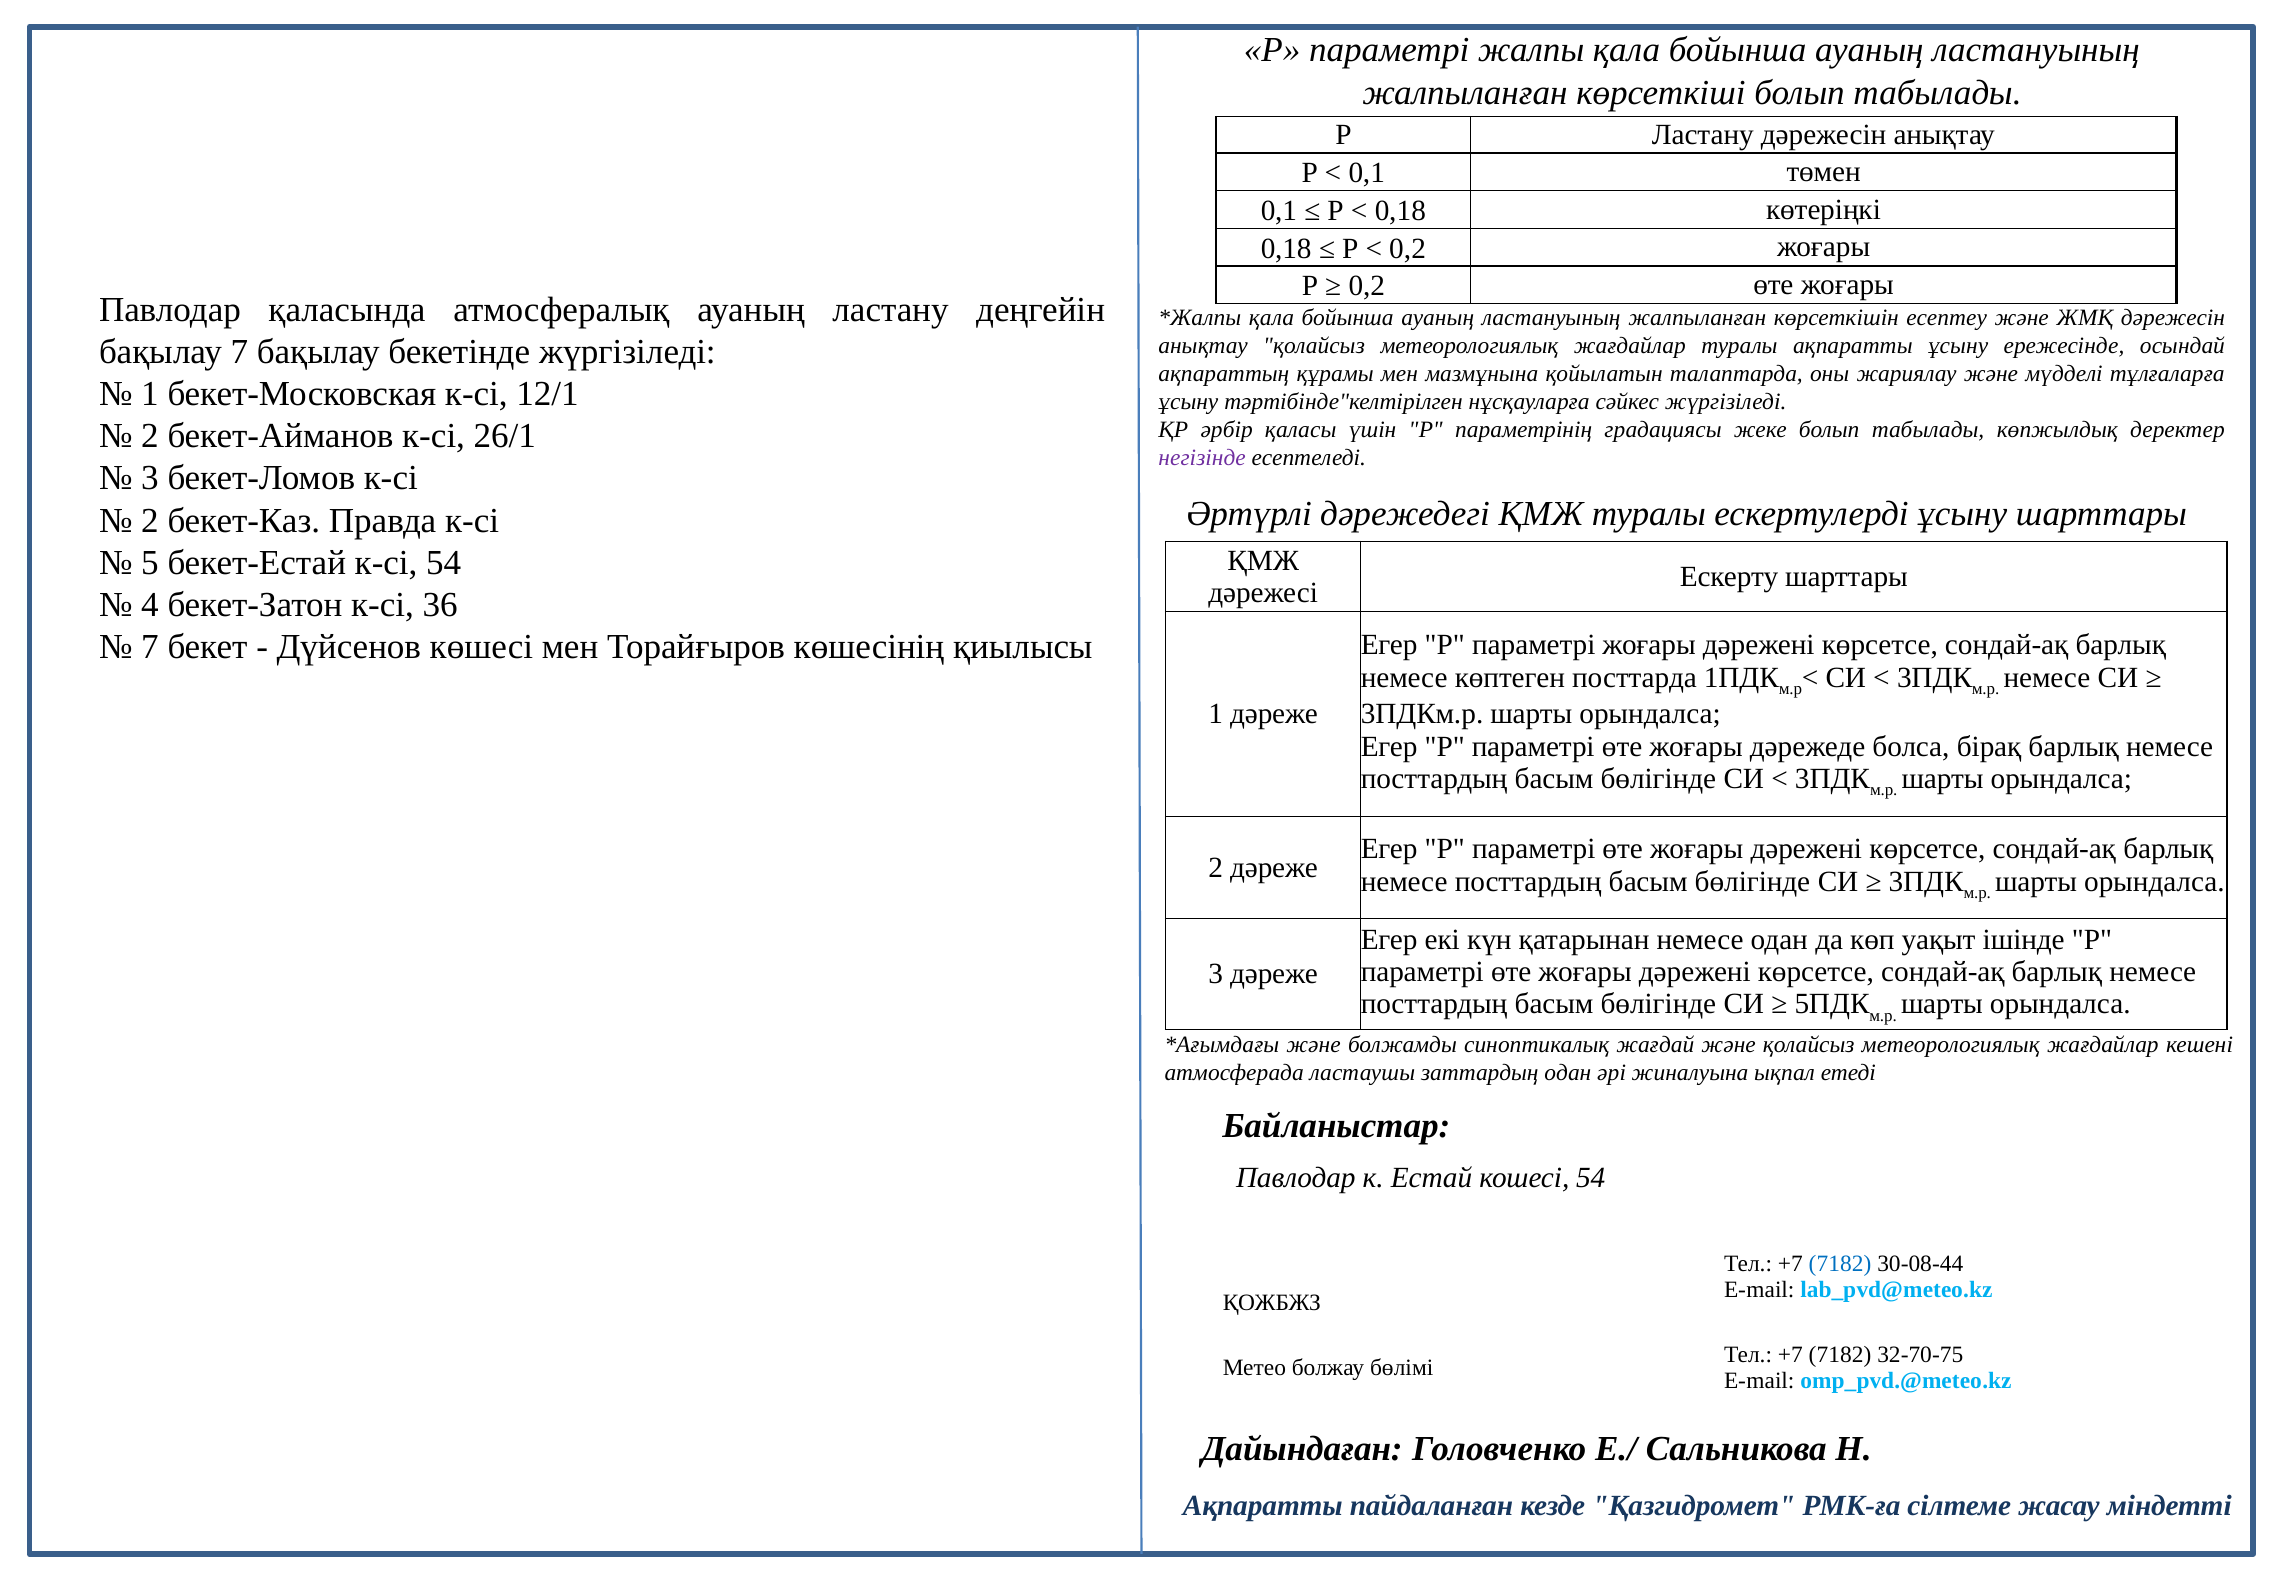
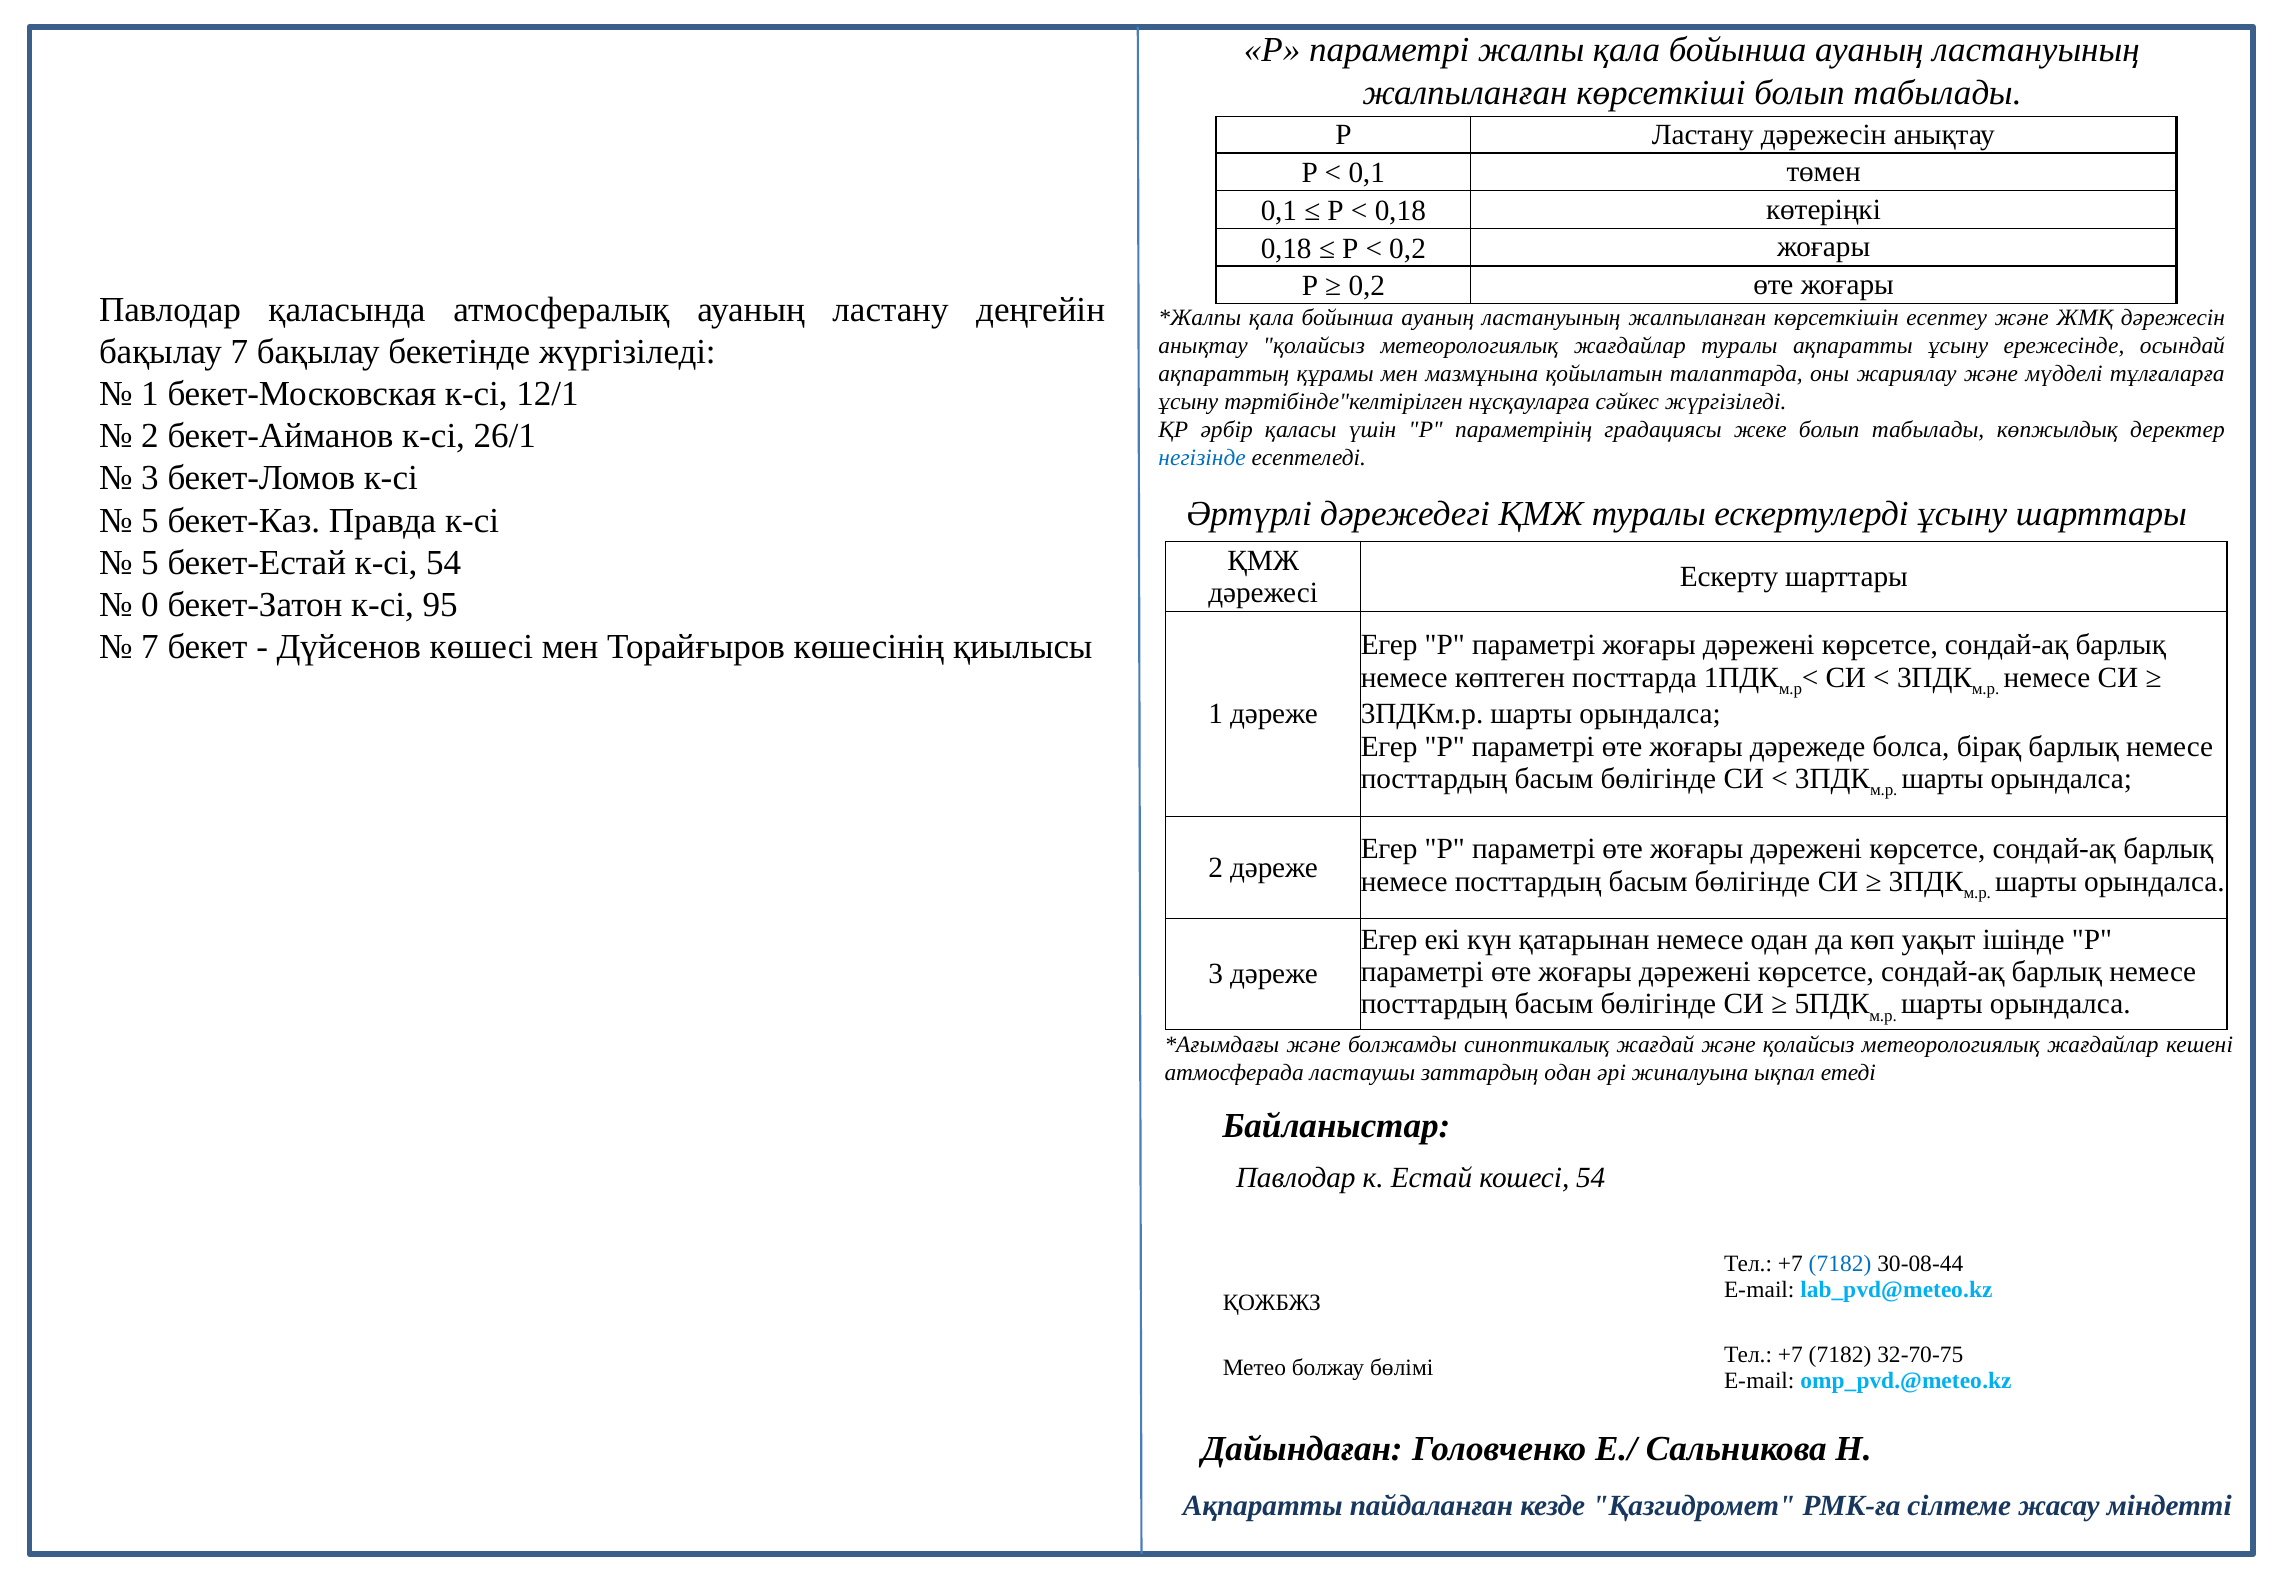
негізінде colour: purple -> blue (1202, 458)
2: 2 -> 5 (150, 520)
4: 4 -> 0 (150, 605)
36: 36 -> 95 (440, 605)
